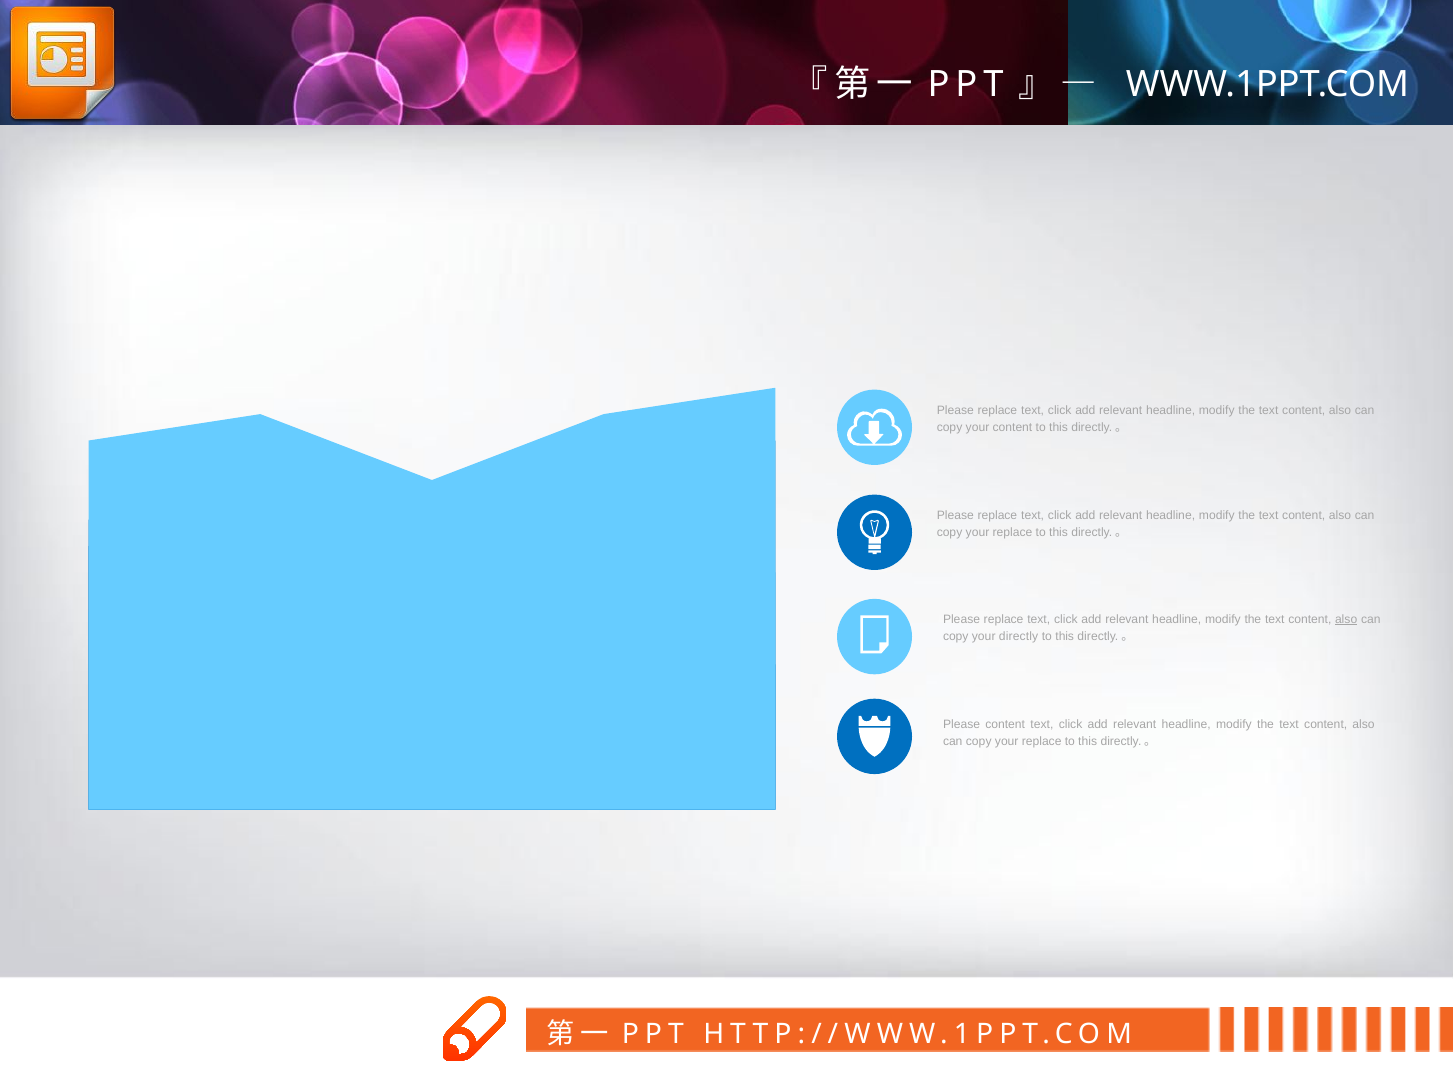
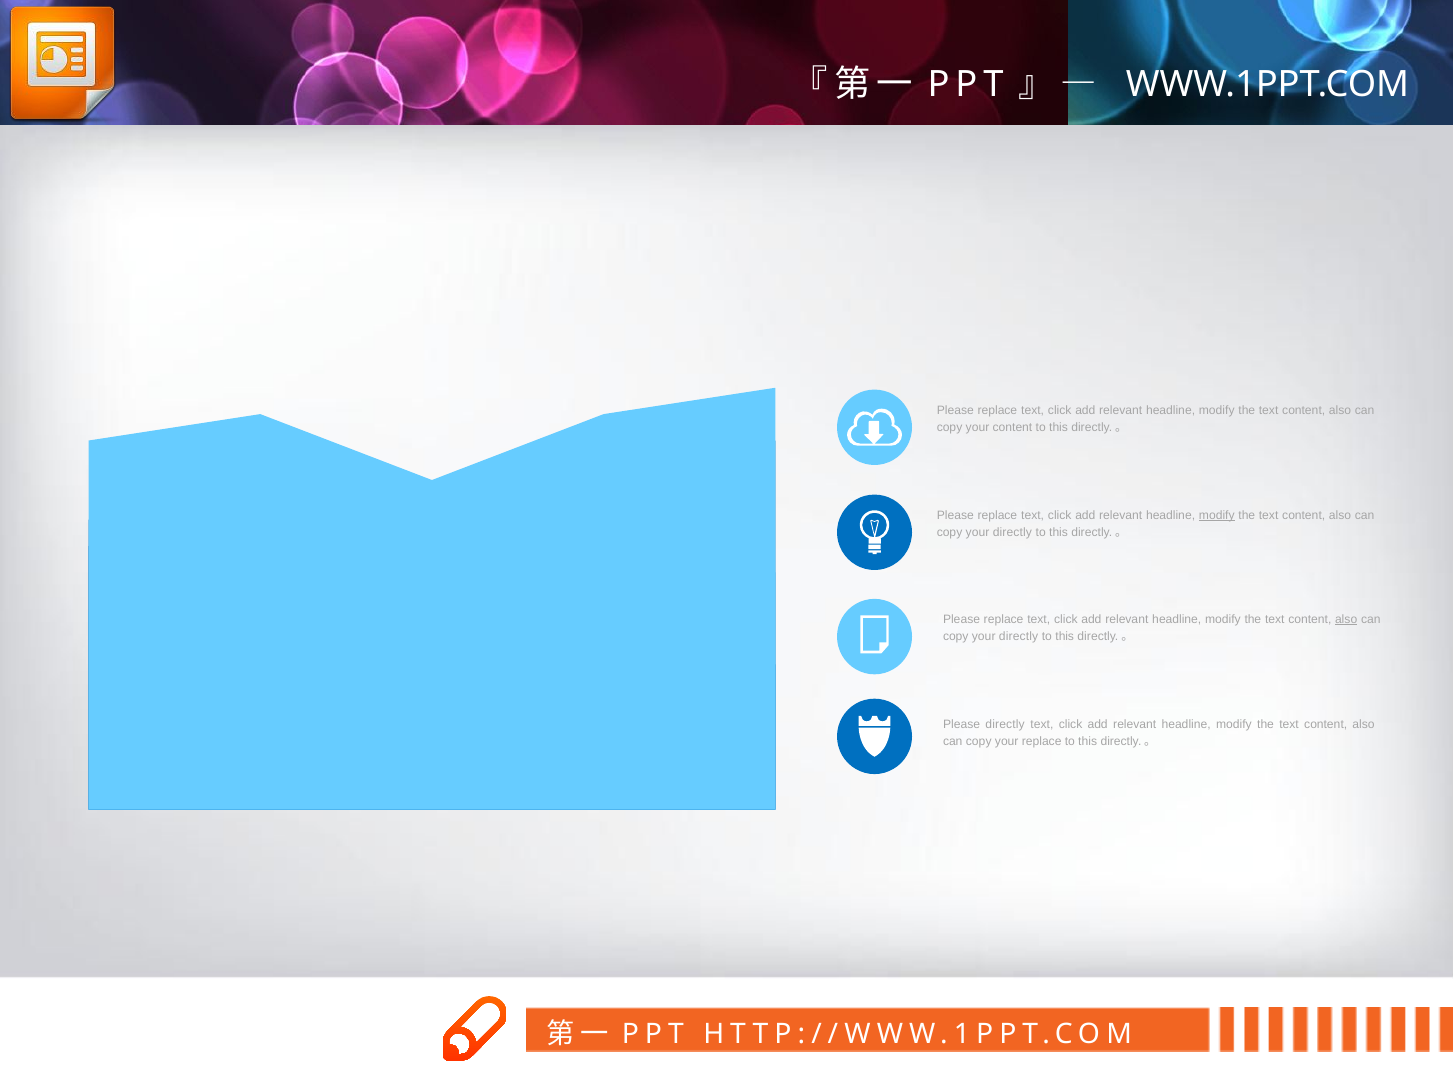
modify underline: none -> present (1217, 515)
replace: replace -> directly (1012, 533)
Please content: content -> directly (1005, 725)
